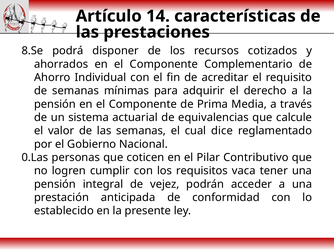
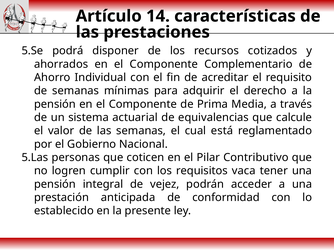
8.Se: 8.Se -> 5.Se (32, 51)
dice: dice -> está (222, 131)
0.Las: 0.Las -> 5.Las (35, 158)
